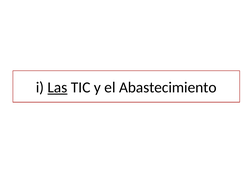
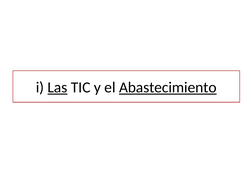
Abastecimiento underline: none -> present (168, 88)
